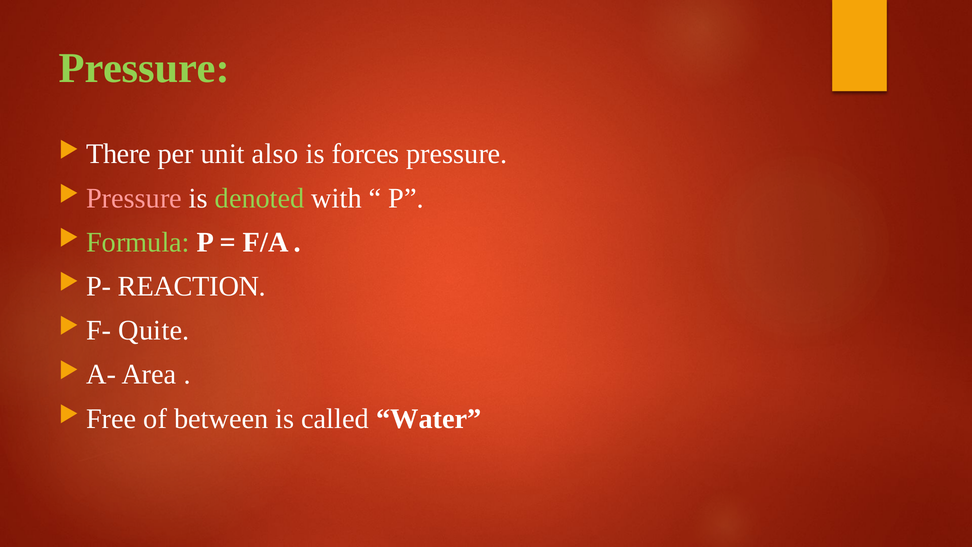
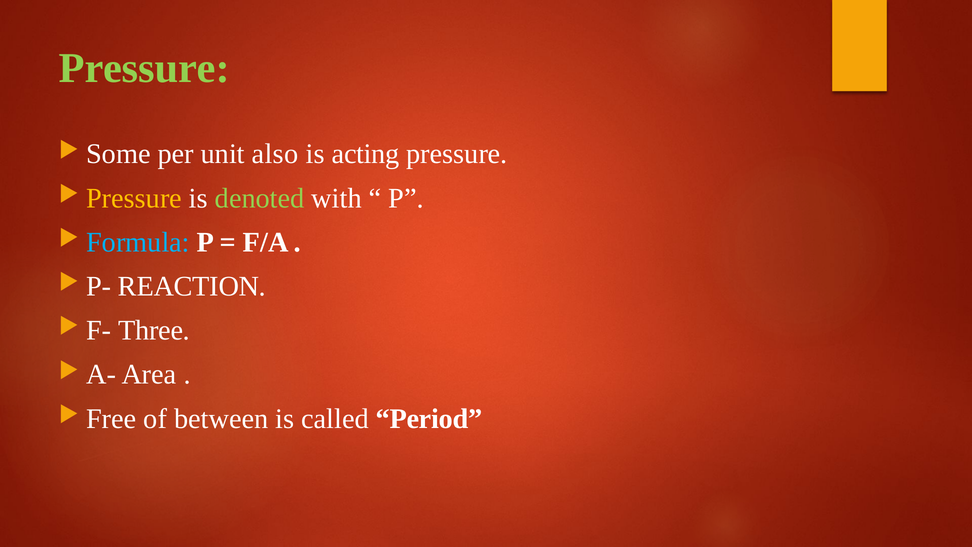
There: There -> Some (118, 154)
forces: forces -> acting (366, 154)
Pressure colour: pink -> yellow (134, 198)
Formula colour: light green -> light blue (138, 242)
Quite: Quite -> Three (154, 330)
Water: Water -> Period (429, 419)
